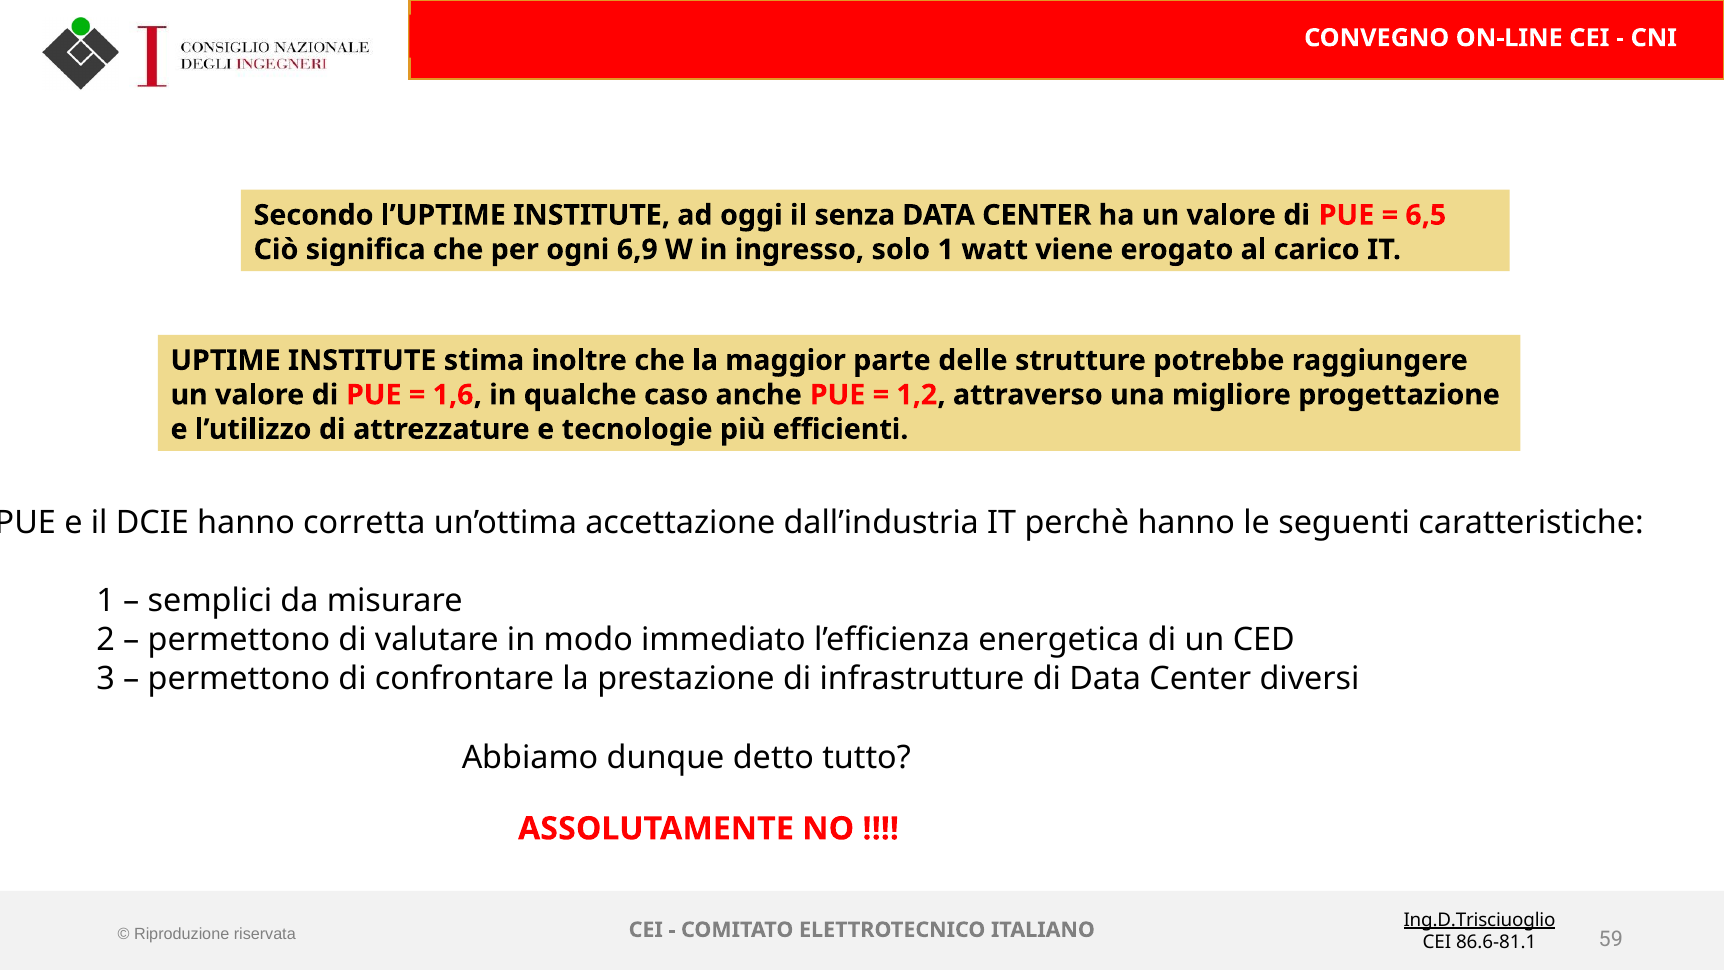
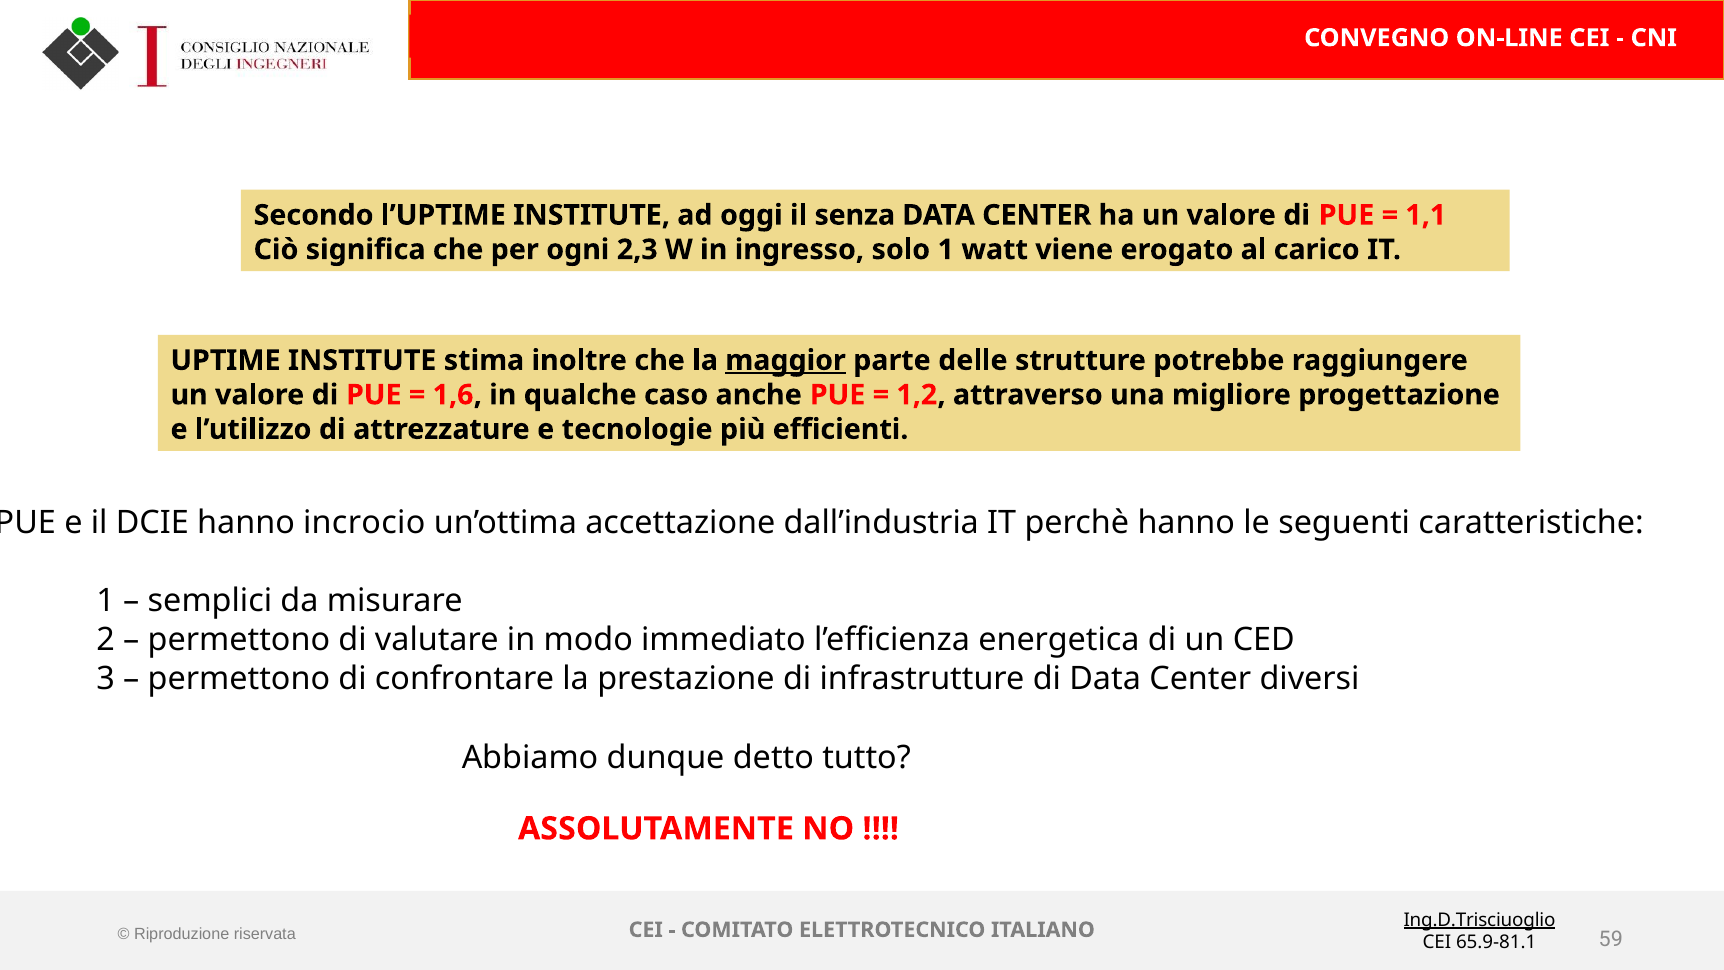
6,5: 6,5 -> 1,1 (1426, 215)
6,9: 6,9 -> 2,3 (637, 250)
maggior underline: none -> present (786, 360)
corretta: corretta -> incrocio (364, 523)
86.6-81.1: 86.6-81.1 -> 65.9-81.1 (1496, 942)
